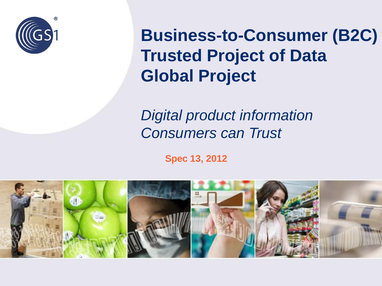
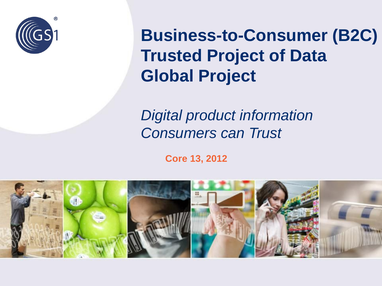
Spec: Spec -> Core (176, 159)
